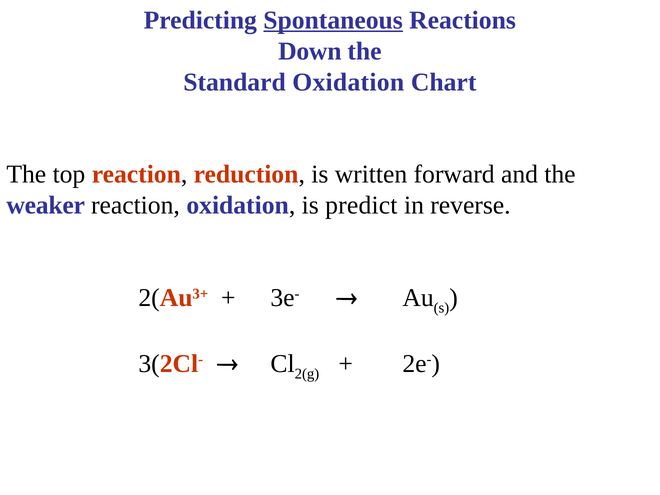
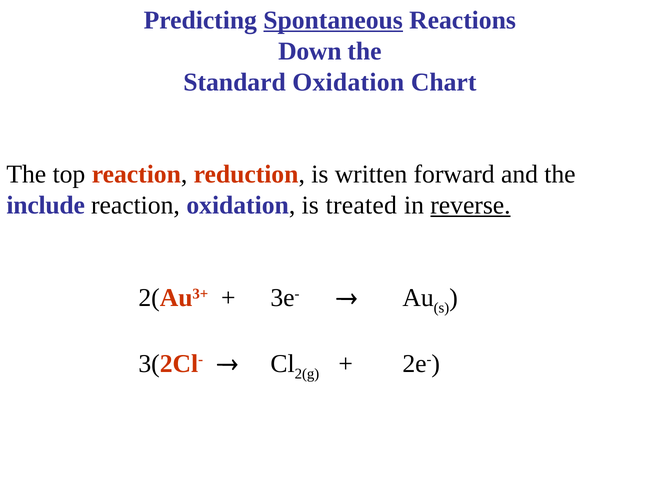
weaker: weaker -> include (46, 205)
predict: predict -> treated (361, 205)
reverse underline: none -> present (470, 205)
